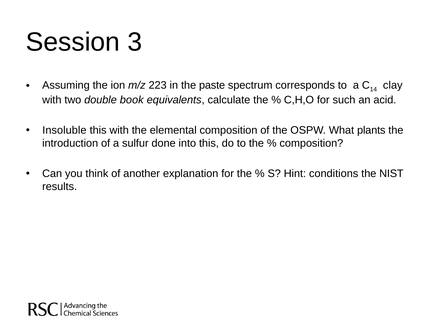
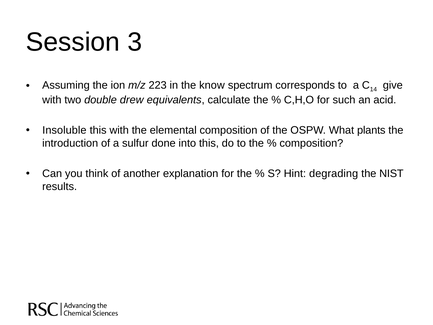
paste: paste -> know (212, 85)
clay: clay -> give (393, 85)
book: book -> drew (132, 100)
conditions: conditions -> degrading (334, 174)
